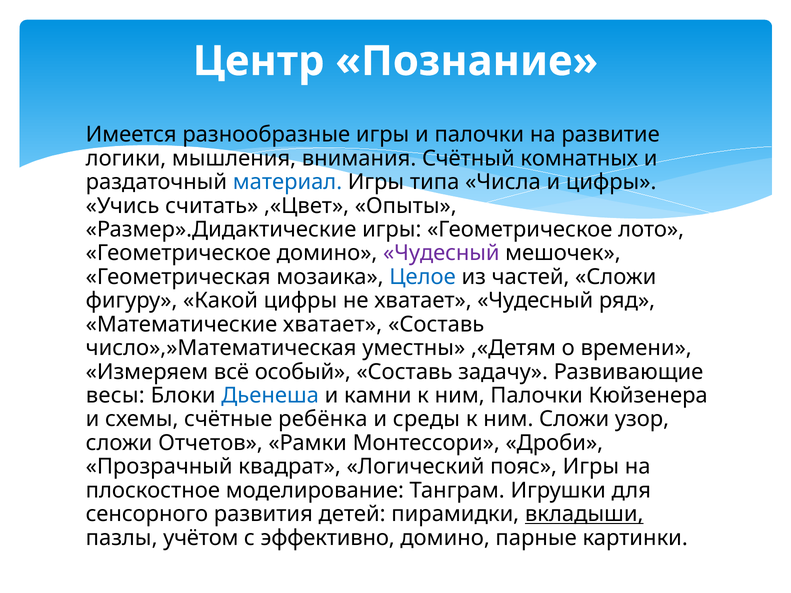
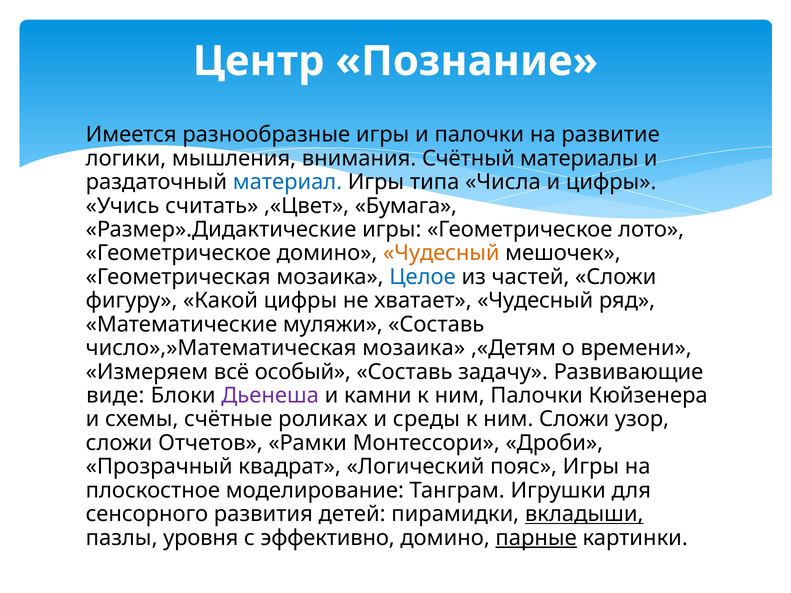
комнатных: комнатных -> материалы (579, 158)
Опыты: Опыты -> Бумага (406, 206)
Чудесный colour: purple -> orange (441, 253)
Математические хватает: хватает -> муляжи (333, 324)
число»,»Математическая уместны: уместны -> мозаика (414, 348)
весы: весы -> виде (115, 396)
Дьенеша colour: blue -> purple (270, 396)
ребёнка: ребёнка -> роликах (323, 419)
учётом: учётом -> уровня (201, 538)
парные underline: none -> present (536, 538)
